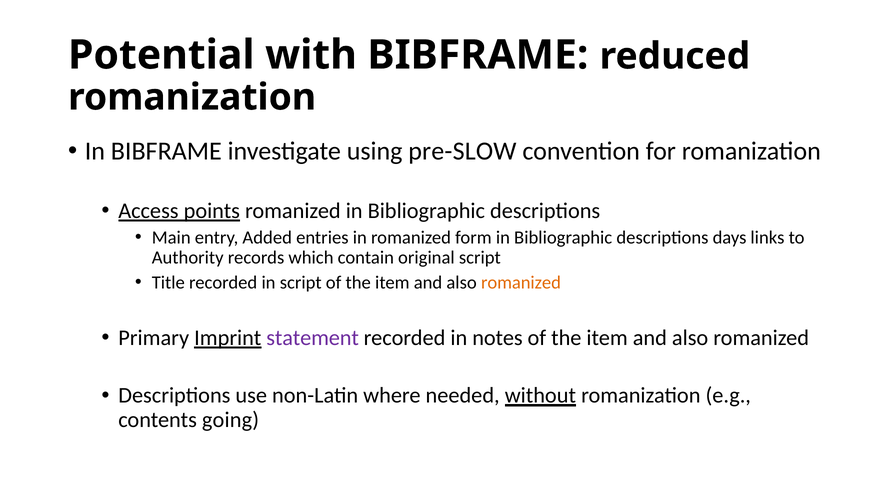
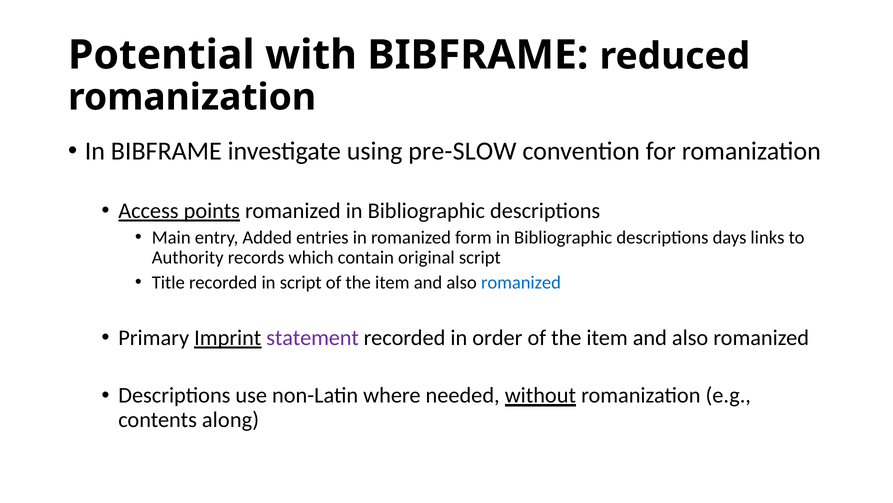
romanized colour: orange -> blue (521, 282)
notes: notes -> order (497, 338)
going: going -> along (231, 419)
